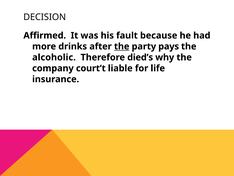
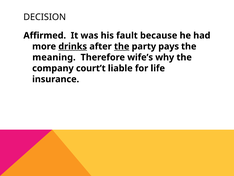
drinks underline: none -> present (73, 46)
alcoholic: alcoholic -> meaning (54, 57)
died’s: died’s -> wife’s (140, 57)
